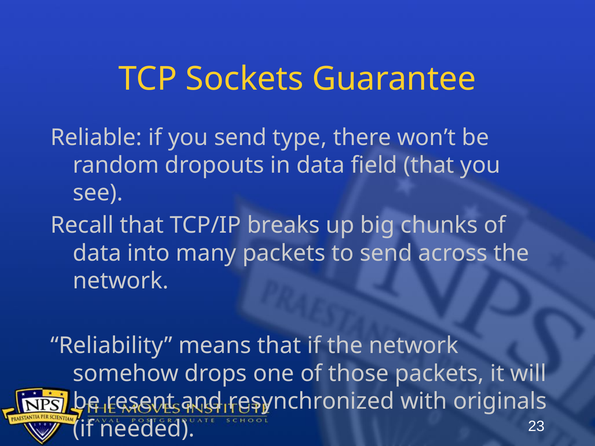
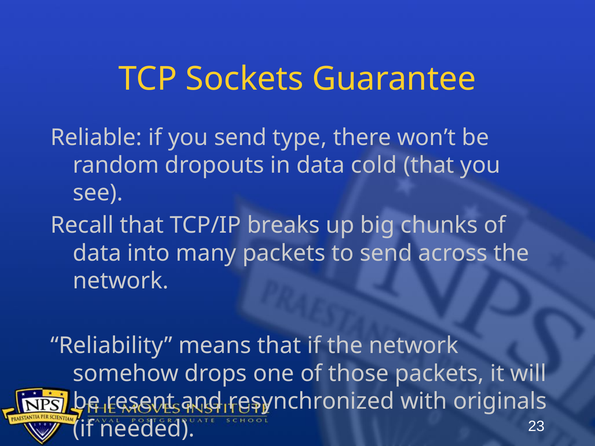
field: field -> cold (374, 165)
